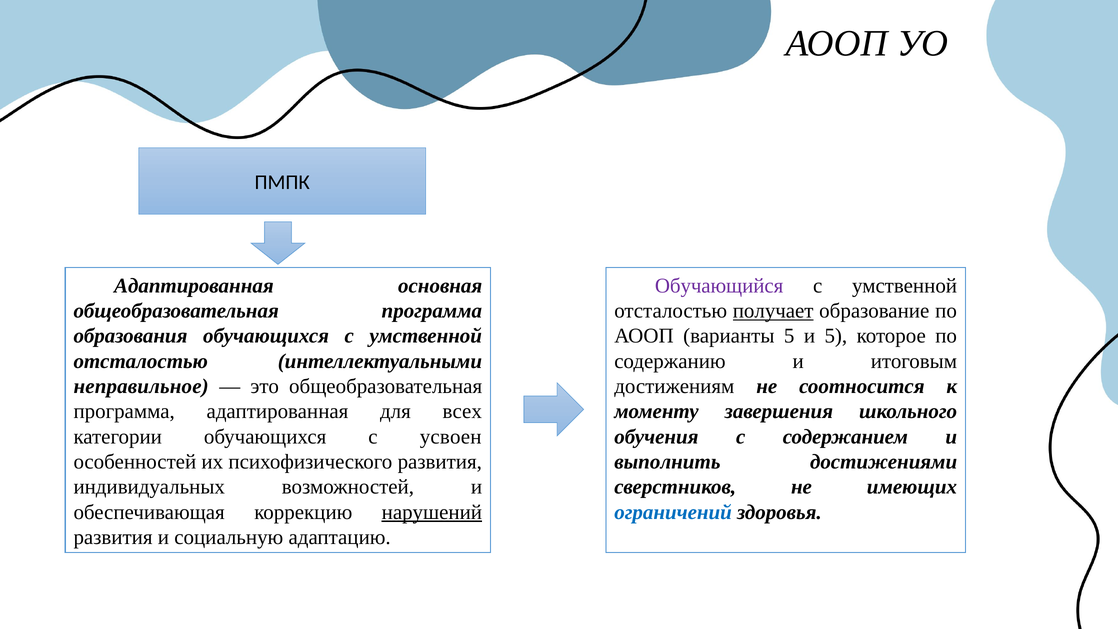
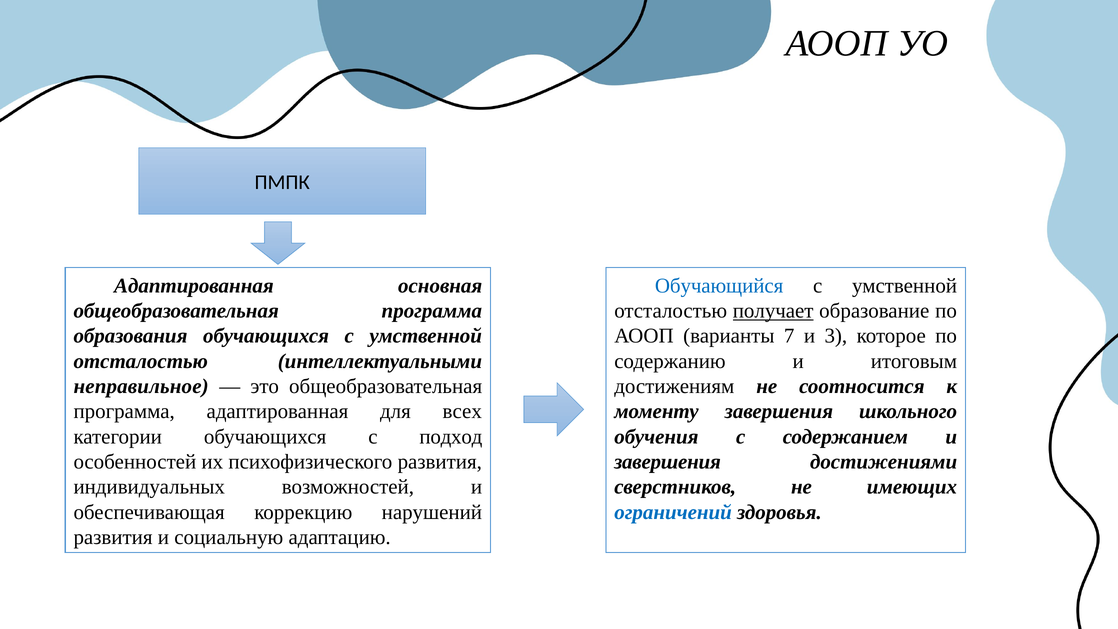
Обучающийся colour: purple -> blue (719, 286)
варианты 5: 5 -> 7 (789, 336)
и 5: 5 -> 3 (836, 336)
усвоен: усвоен -> подход (451, 437)
выполнить: выполнить -> завершения (667, 462)
нарушений underline: present -> none (432, 512)
